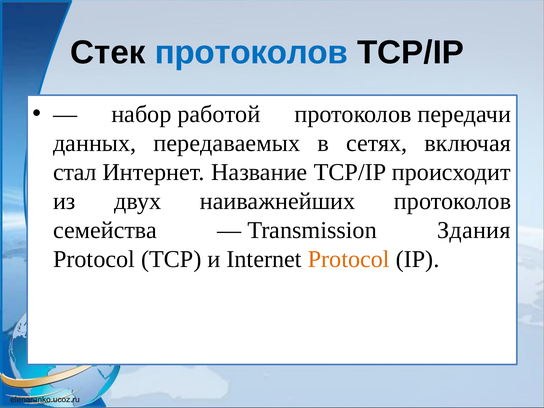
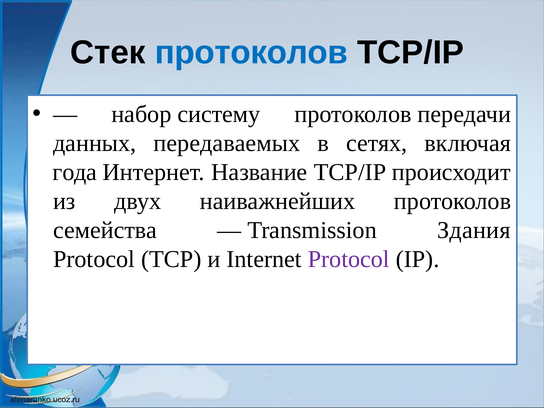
работой: работой -> систему (219, 114)
стал: стал -> года (75, 172)
Protocol colour: orange -> purple (349, 259)
